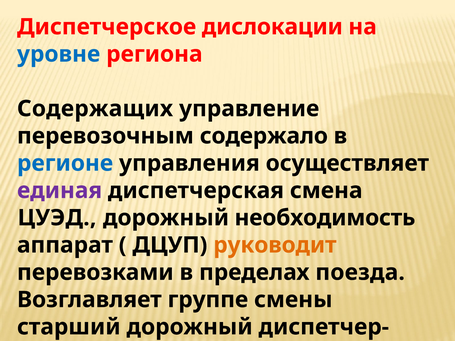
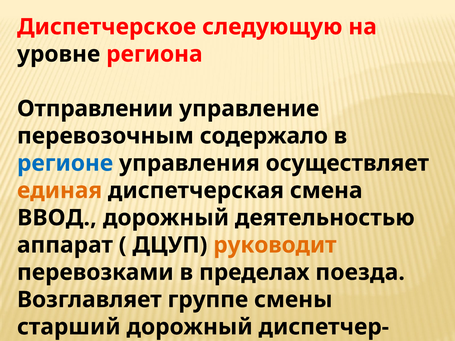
дислокации: дислокации -> следующую (272, 27)
уровне colour: blue -> black (59, 54)
Содержащих: Содержащих -> Отправлении (95, 109)
единая colour: purple -> orange (60, 191)
ЦУЭД: ЦУЭД -> ВВОД (57, 218)
необходимость: необходимость -> деятельностью (325, 218)
